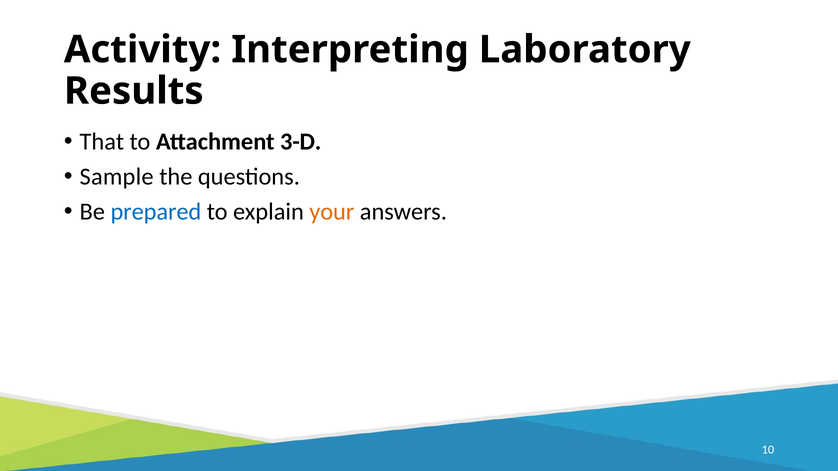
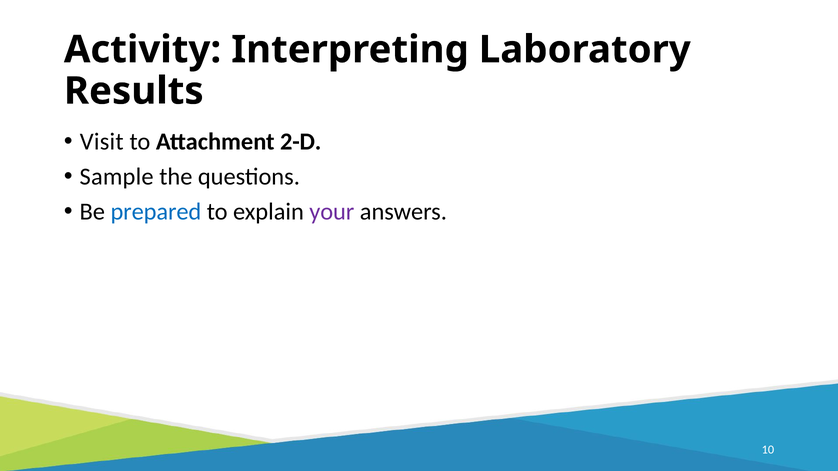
That: That -> Visit (102, 142)
3-D: 3-D -> 2-D (301, 142)
your colour: orange -> purple (332, 212)
